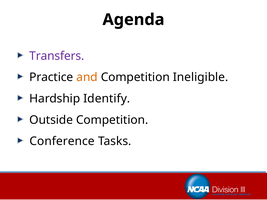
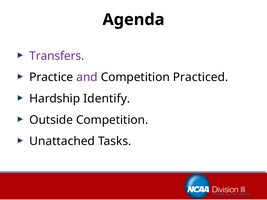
and colour: orange -> purple (87, 77)
Ineligible: Ineligible -> Practiced (201, 77)
Conference: Conference -> Unattached (62, 141)
